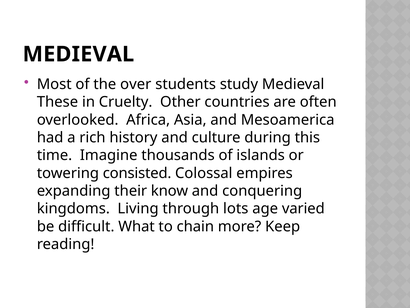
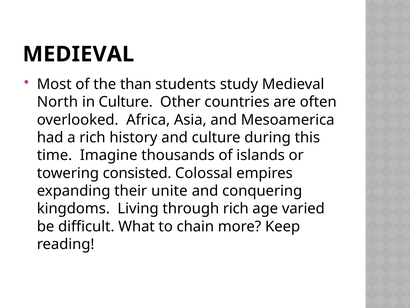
over: over -> than (136, 84)
These: These -> North (57, 102)
in Cruelty: Cruelty -> Culture (126, 102)
know: know -> unite (169, 191)
through lots: lots -> rich (236, 208)
